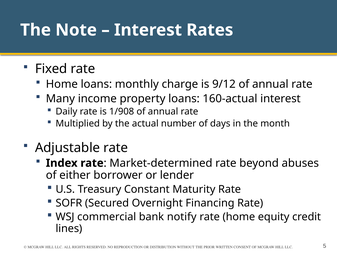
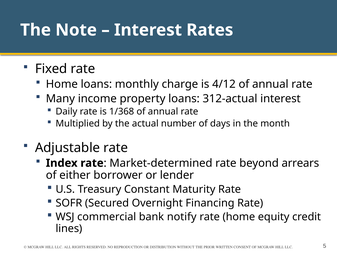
9/12: 9/12 -> 4/12 (224, 84)
160-actual: 160-actual -> 312-actual (230, 98)
1/908: 1/908 -> 1/368 (122, 111)
abuses: abuses -> arrears (300, 163)
